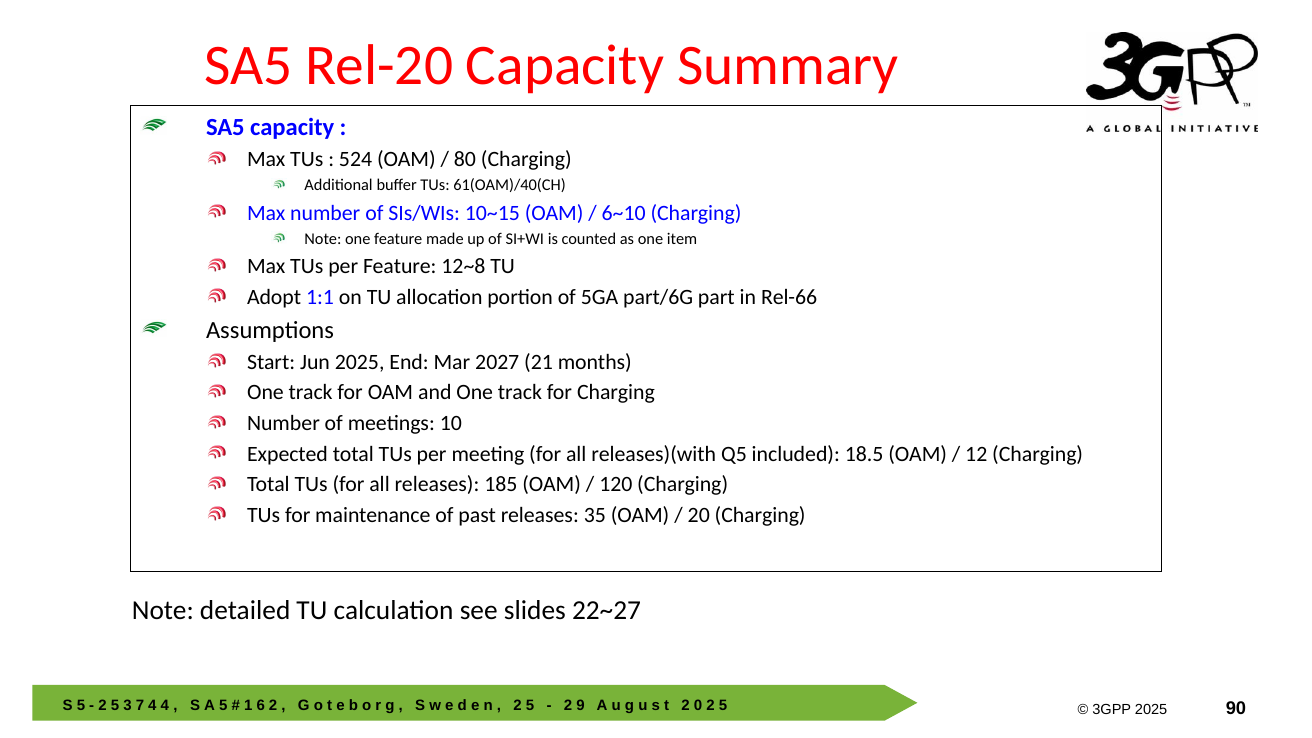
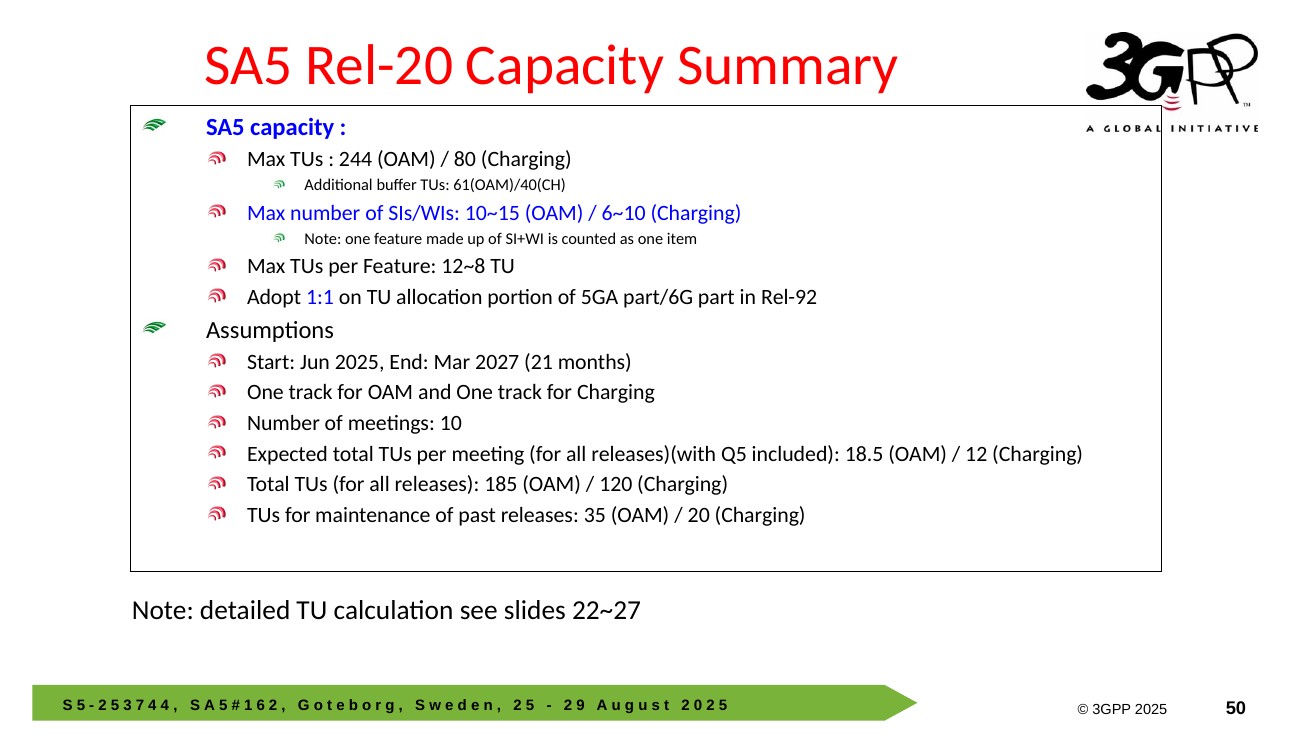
524: 524 -> 244 (356, 159)
Rel-66: Rel-66 -> Rel-92 (789, 297)
90: 90 -> 50 (1236, 708)
